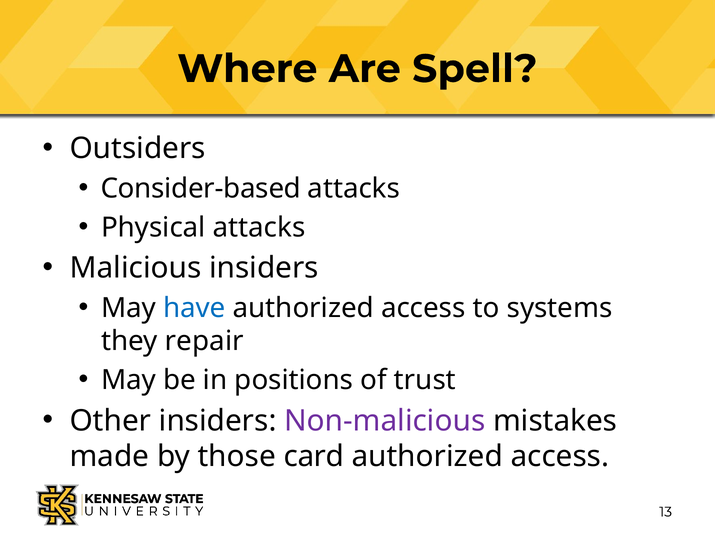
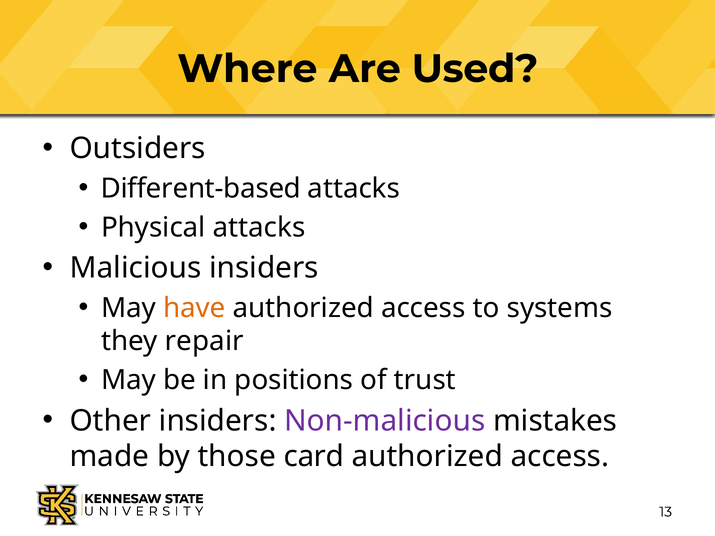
Spell: Spell -> Used (475, 69)
Consider-based: Consider-based -> Different-based (201, 189)
have colour: blue -> orange (194, 308)
